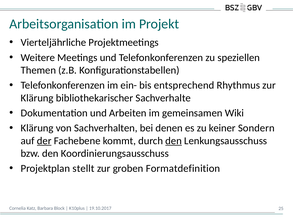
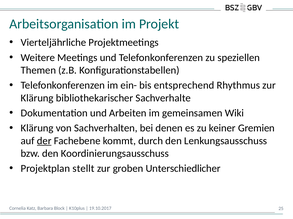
Sondern: Sondern -> Gremien (256, 129)
den underline: present -> none (174, 141)
Formatdefinition: Formatdefinition -> Unterschiedlicher (183, 169)
